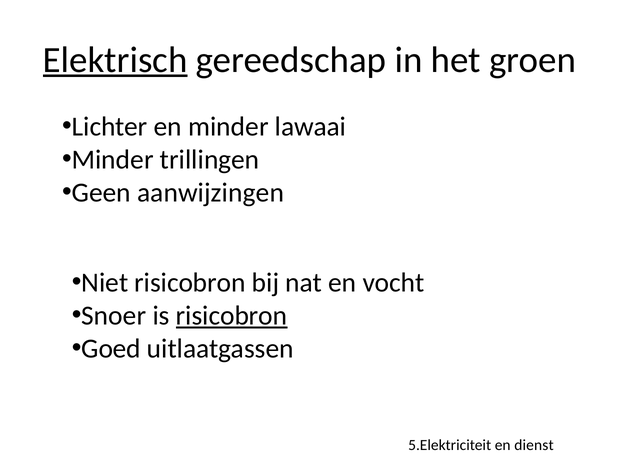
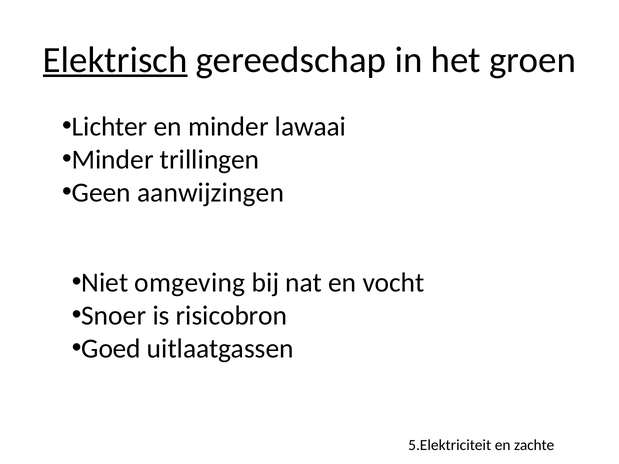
Niet risicobron: risicobron -> omgeving (190, 283)
risicobron underline: present -> none (232, 316)
dienst: dienst -> zachte (534, 445)
